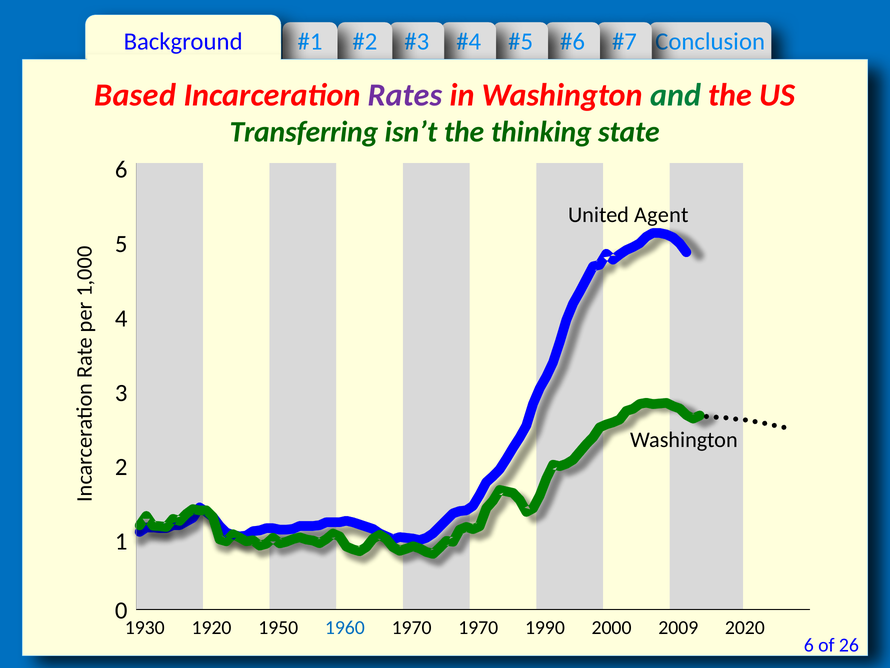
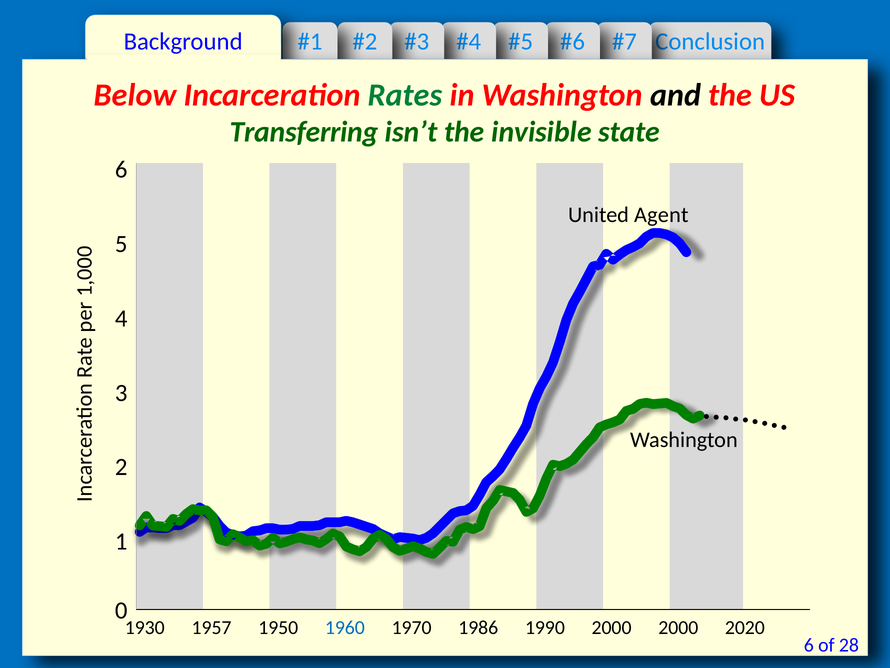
Based: Based -> Below (135, 95)
Rates colour: purple -> green (405, 95)
and colour: green -> black (676, 95)
thinking: thinking -> invisible (541, 132)
1920: 1920 -> 1957 (212, 627)
1970 1970: 1970 -> 1986 (478, 627)
2000 2009: 2009 -> 2000 (678, 627)
26: 26 -> 28 (849, 645)
